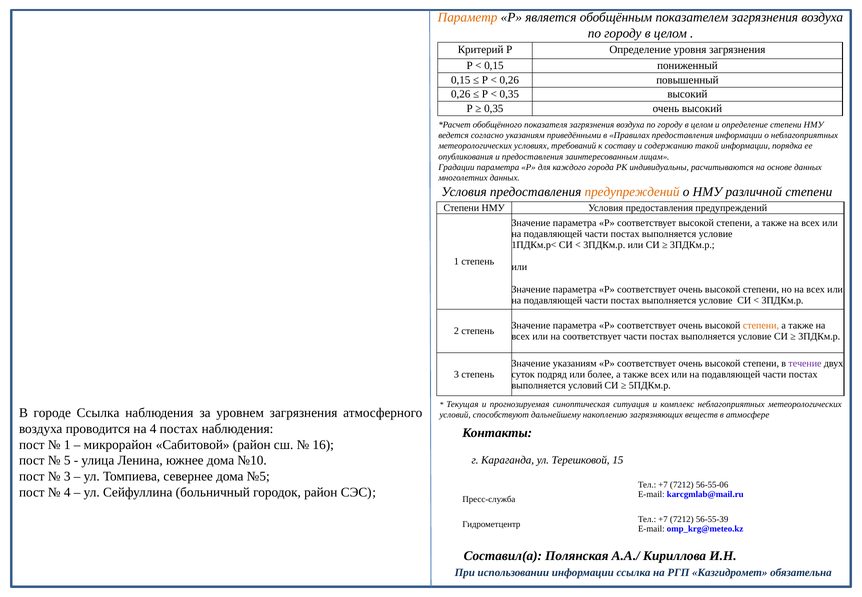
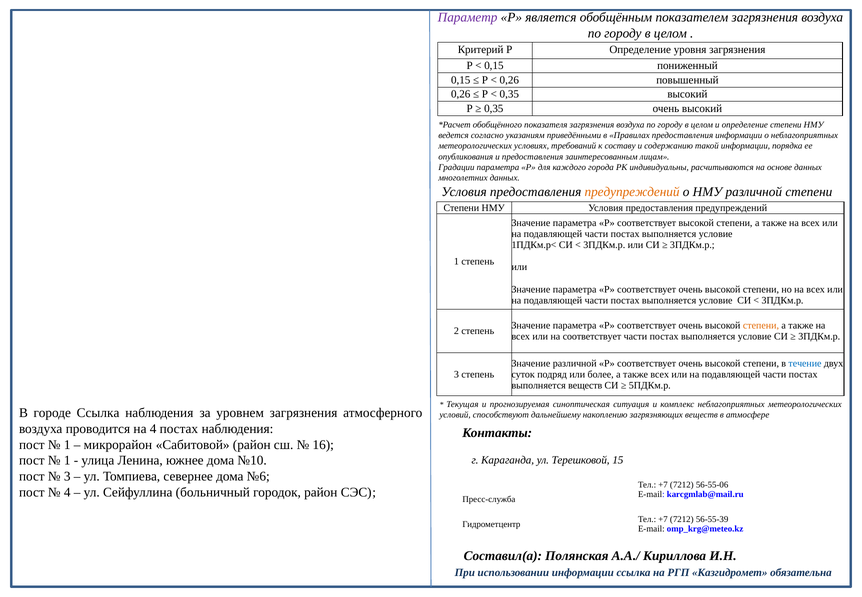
Параметр colour: orange -> purple (468, 17)
Значение указаниям: указаниям -> различной (575, 363)
течение colour: purple -> blue (805, 363)
выполняется условий: условий -> веществ (585, 385)
5: 5 -> 1 (67, 460)
№5: №5 -> №6 (258, 476)
